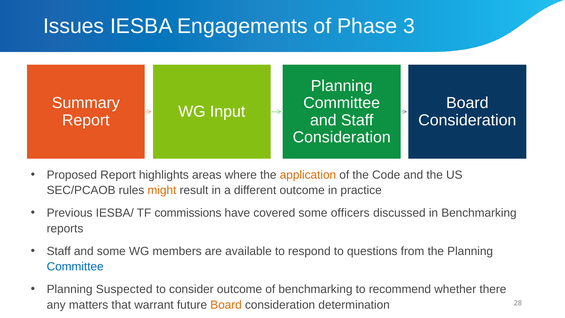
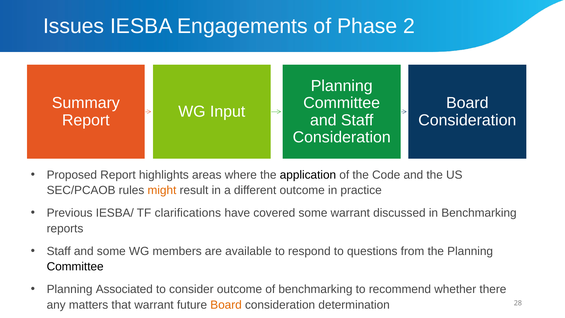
3: 3 -> 2 (409, 26)
application colour: orange -> black (308, 175)
commissions: commissions -> clarifications (188, 213)
some officers: officers -> warrant (350, 213)
Committee colour: blue -> black (75, 267)
Suspected: Suspected -> Associated (124, 289)
